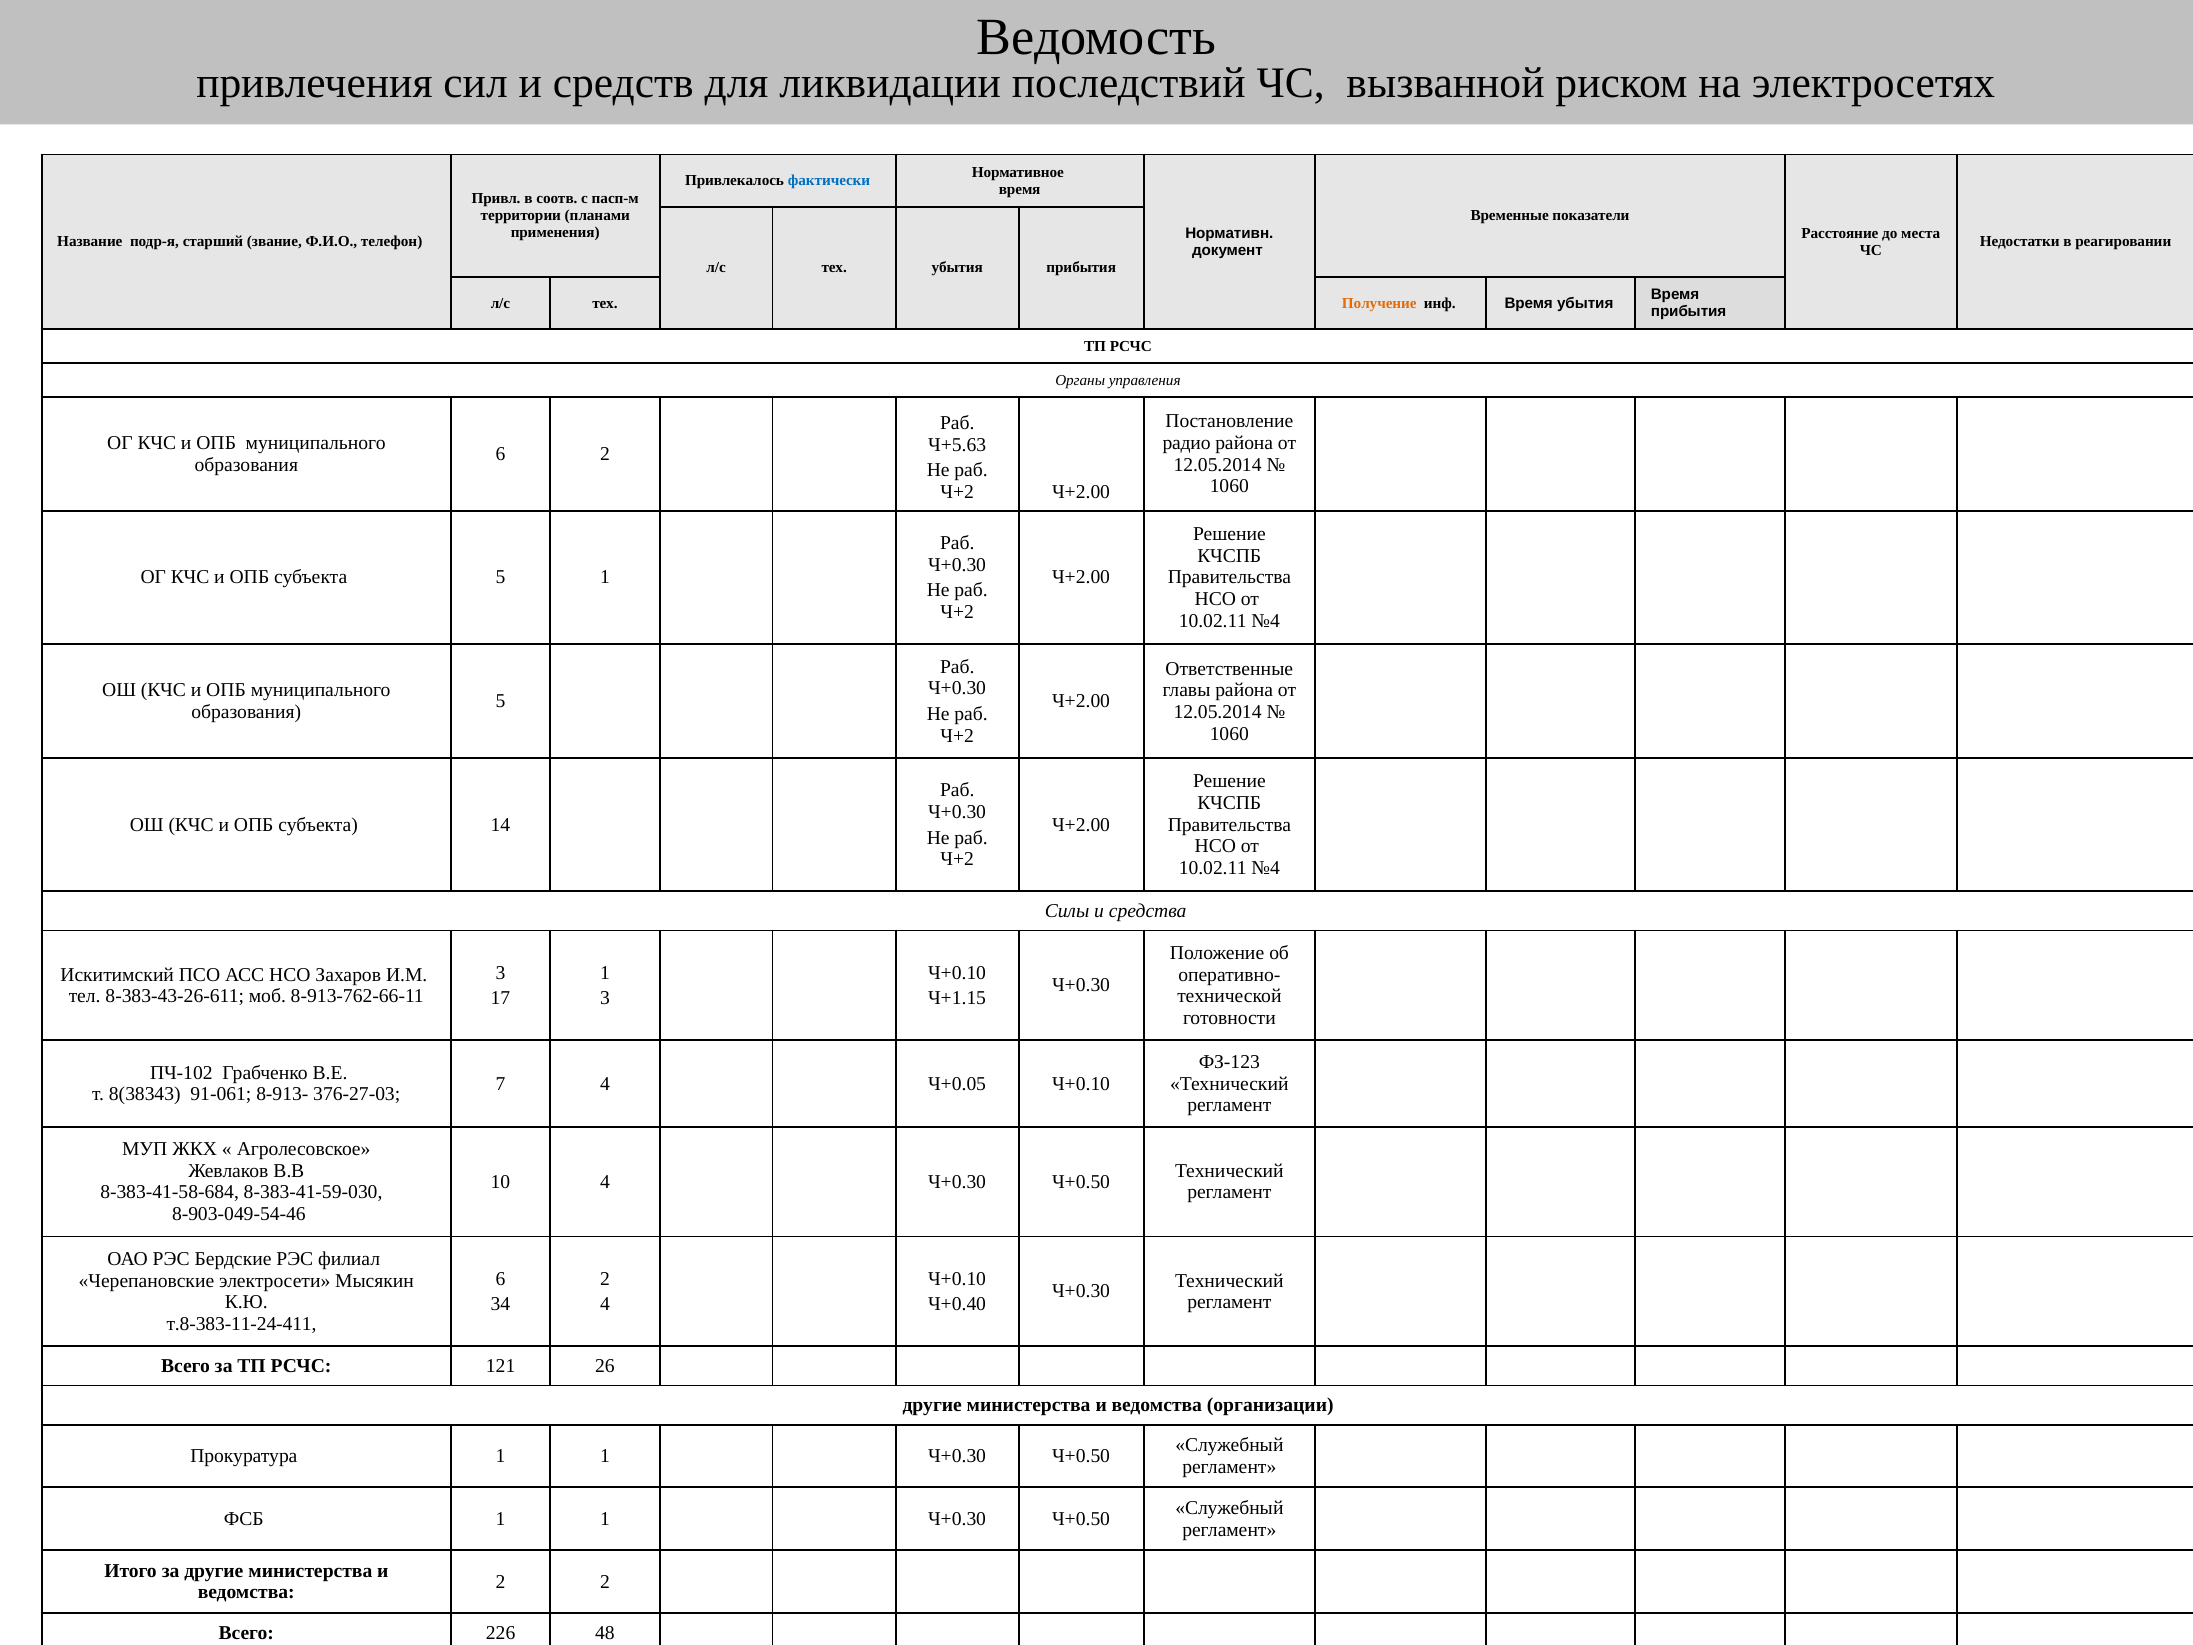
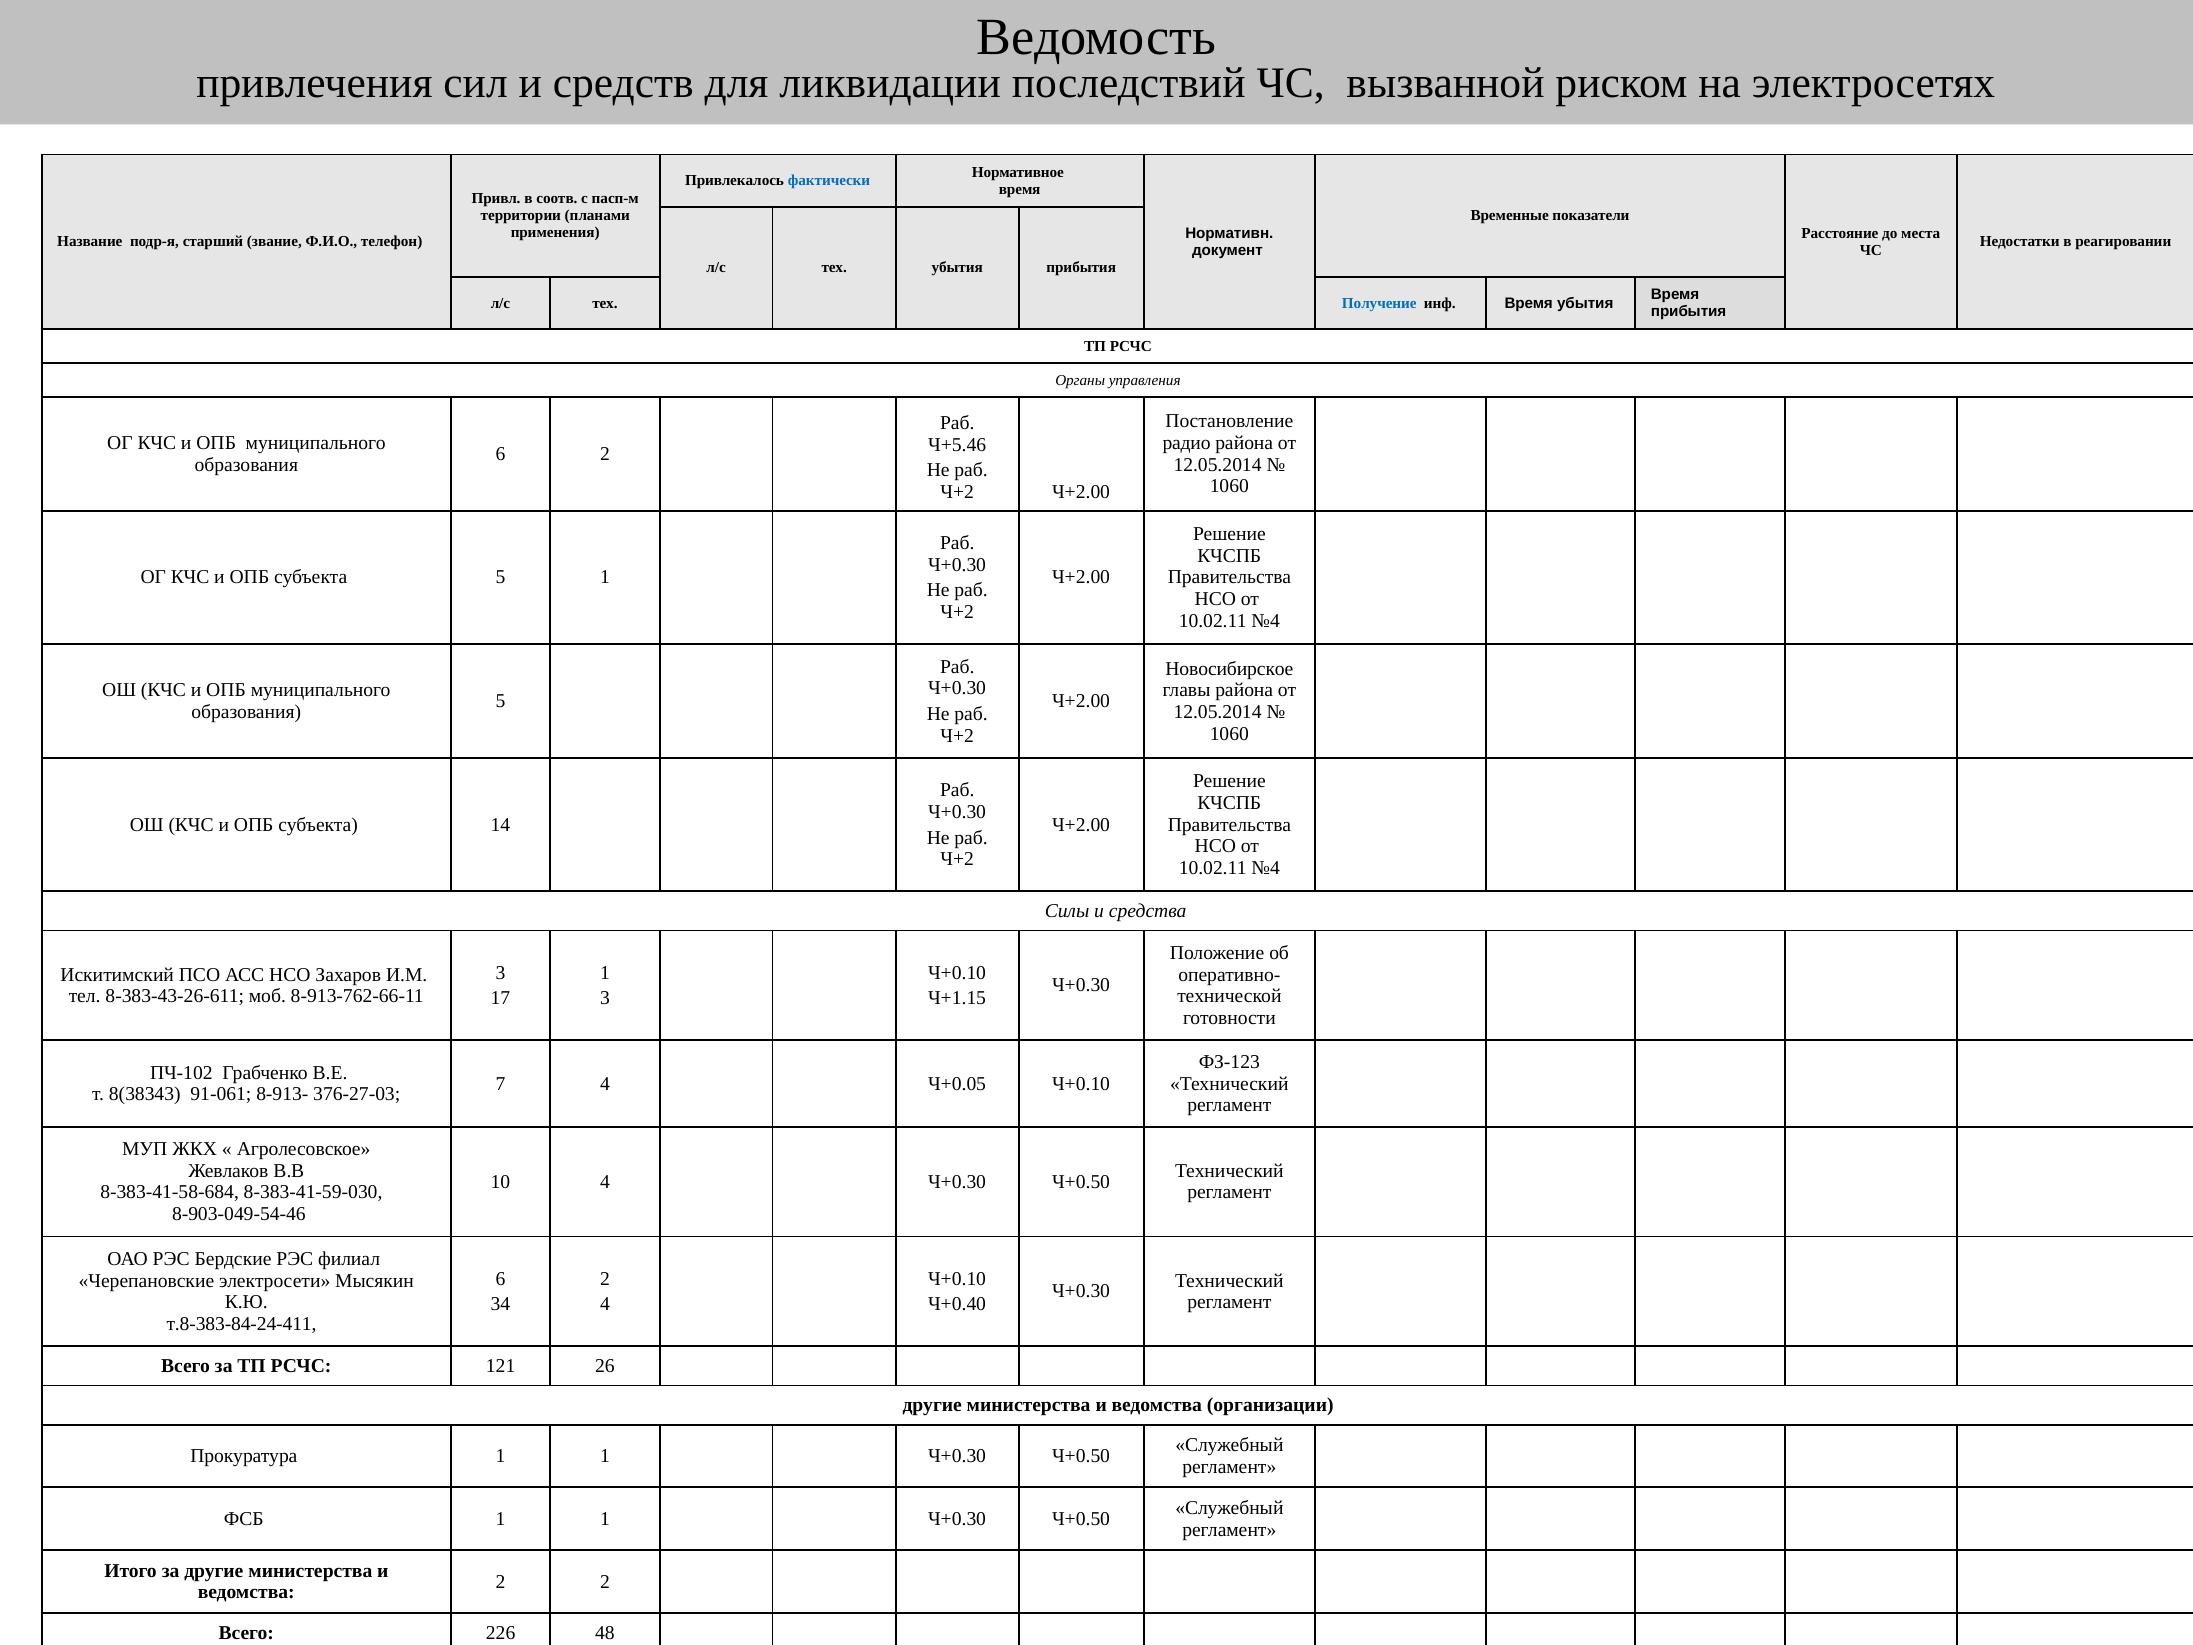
Получение colour: orange -> blue (1379, 303)
Ч+5.63: Ч+5.63 -> Ч+5.46 (957, 445)
Ответственные: Ответственные -> Новосибирское (1229, 668)
т.8-383-11-24-411: т.8-383-11-24-411 -> т.8-383-84-24-411 (242, 1324)
